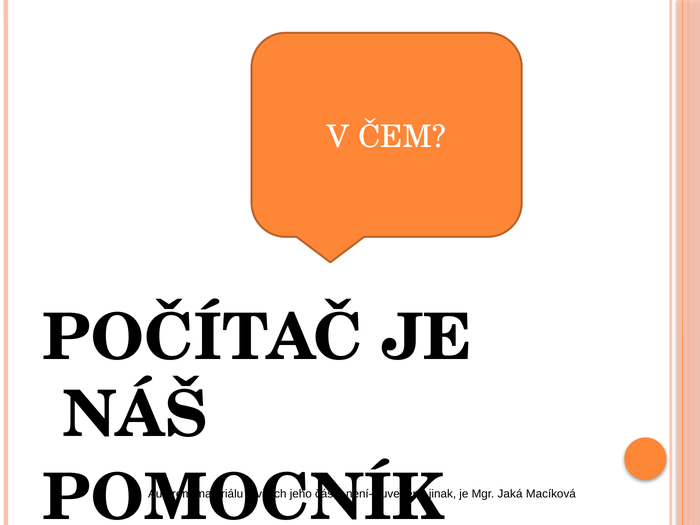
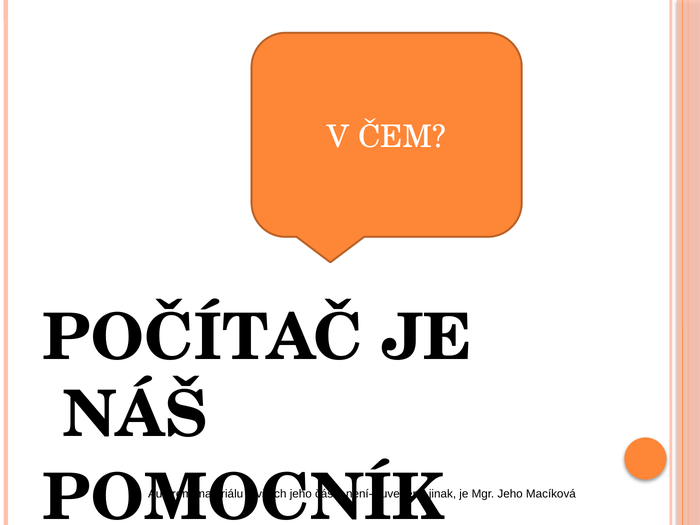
Mgr Jaká: Jaká -> Jeho (510, 494)
